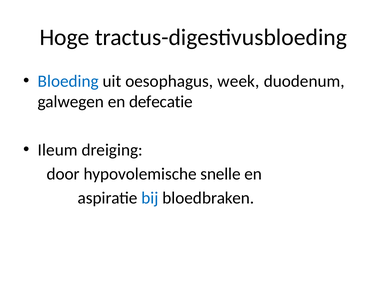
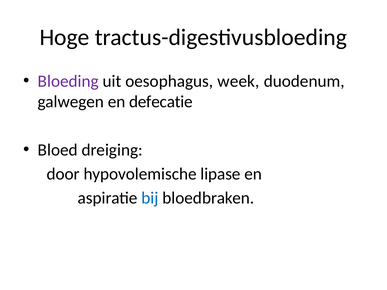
Bloeding colour: blue -> purple (68, 81)
Ileum: Ileum -> Bloed (58, 150)
snelle: snelle -> lipase (221, 174)
